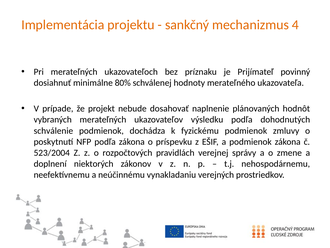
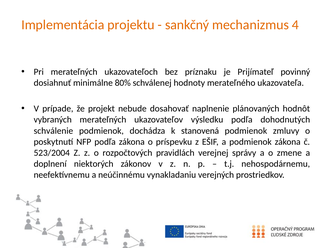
fyzickému: fyzickému -> stanovená (200, 130)
